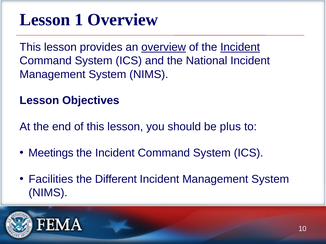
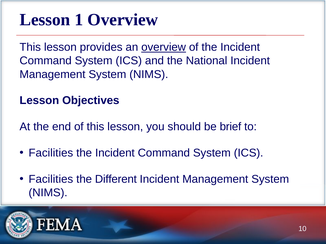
Incident underline: present -> none (240, 47)
plus: plus -> brief (230, 127)
Meetings: Meetings -> Facilities (51, 153)
